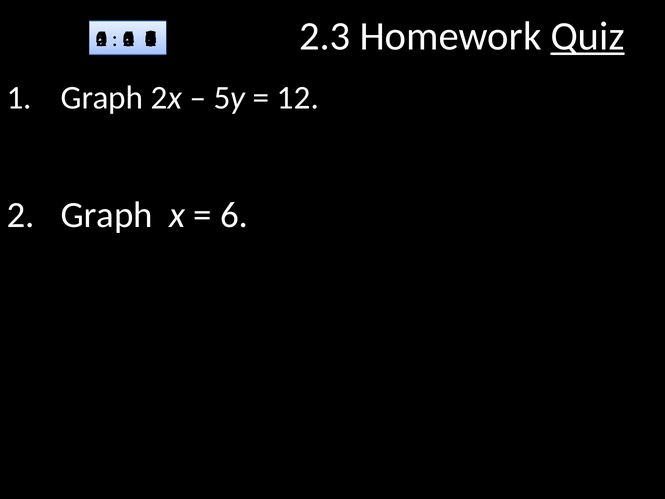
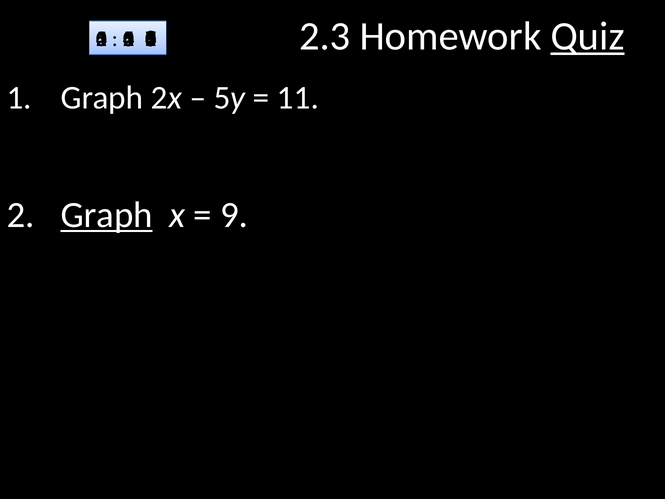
12: 12 -> 11 (298, 98)
Graph underline: none -> present (107, 215)
6: 6 -> 9 (234, 215)
